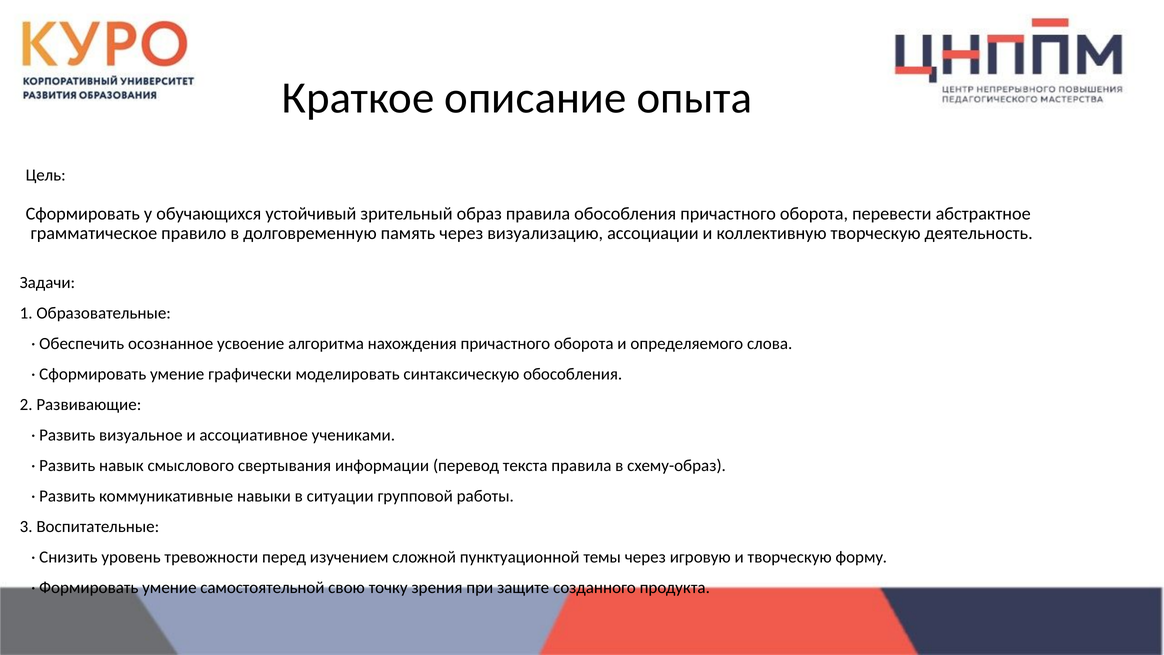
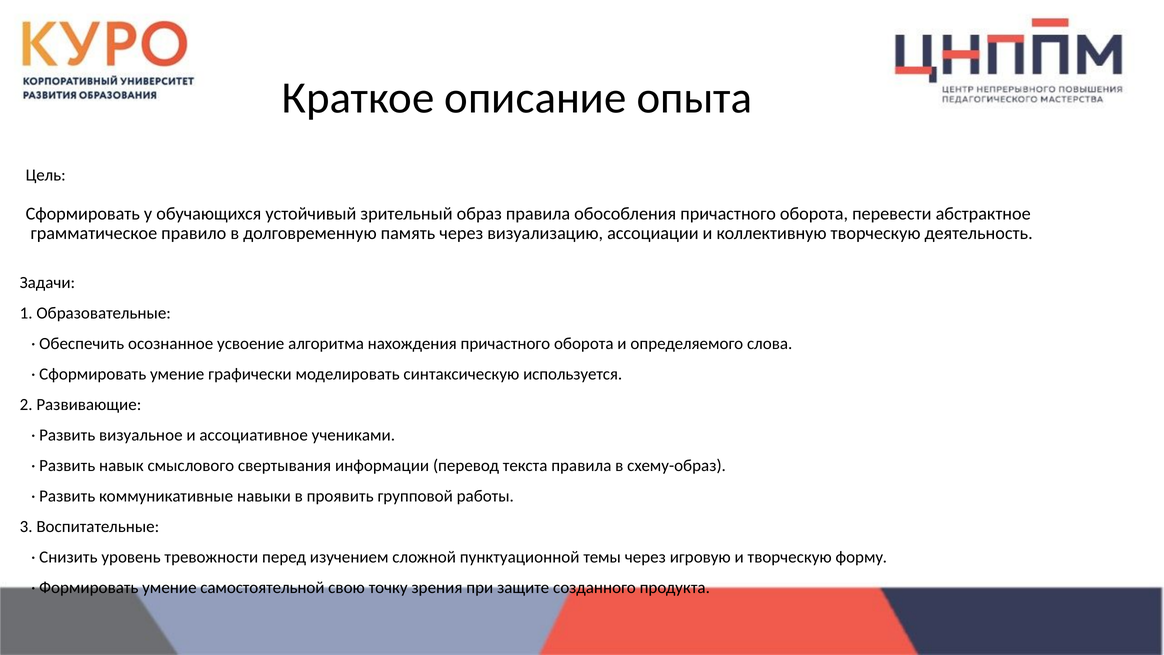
синтаксическую обособления: обособления -> используется (573, 374)
ситуации: ситуации -> проявить (340, 496)
